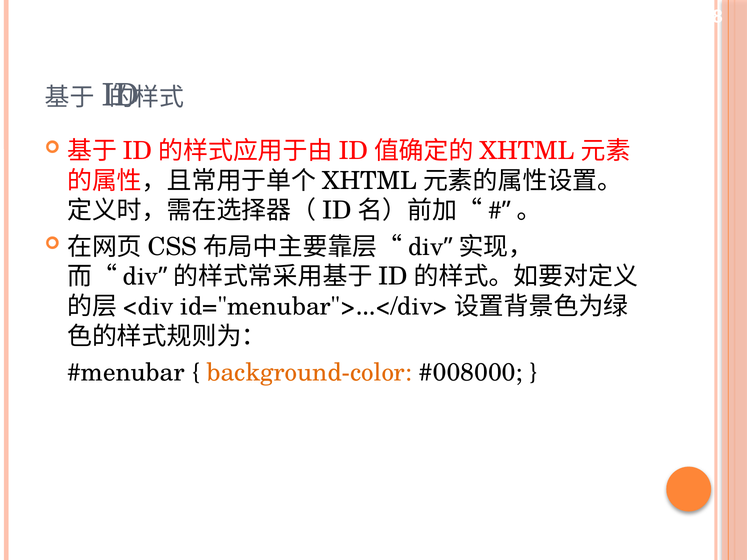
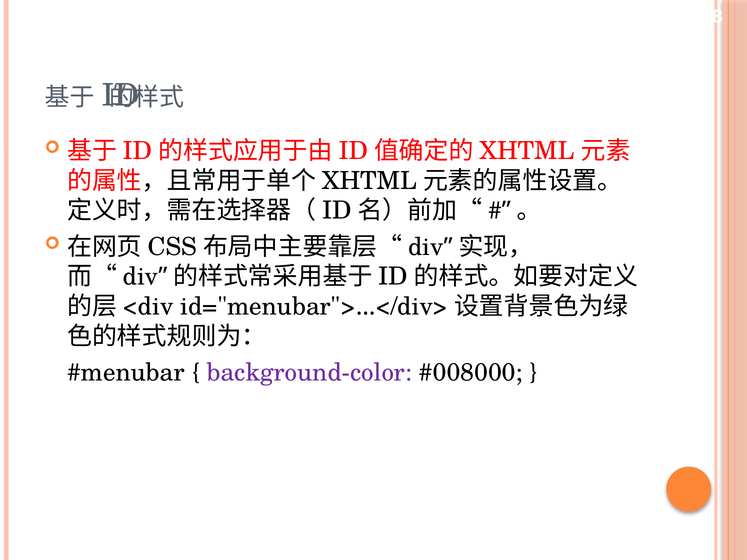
background-color colour: orange -> purple (309, 373)
